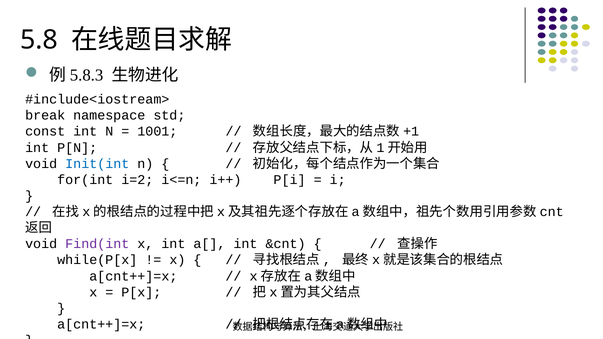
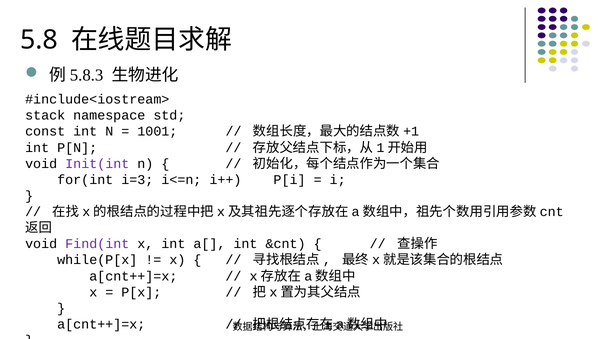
break: break -> stack (45, 116)
Init(int colour: blue -> purple (97, 164)
i=2: i=2 -> i=3 (137, 180)
